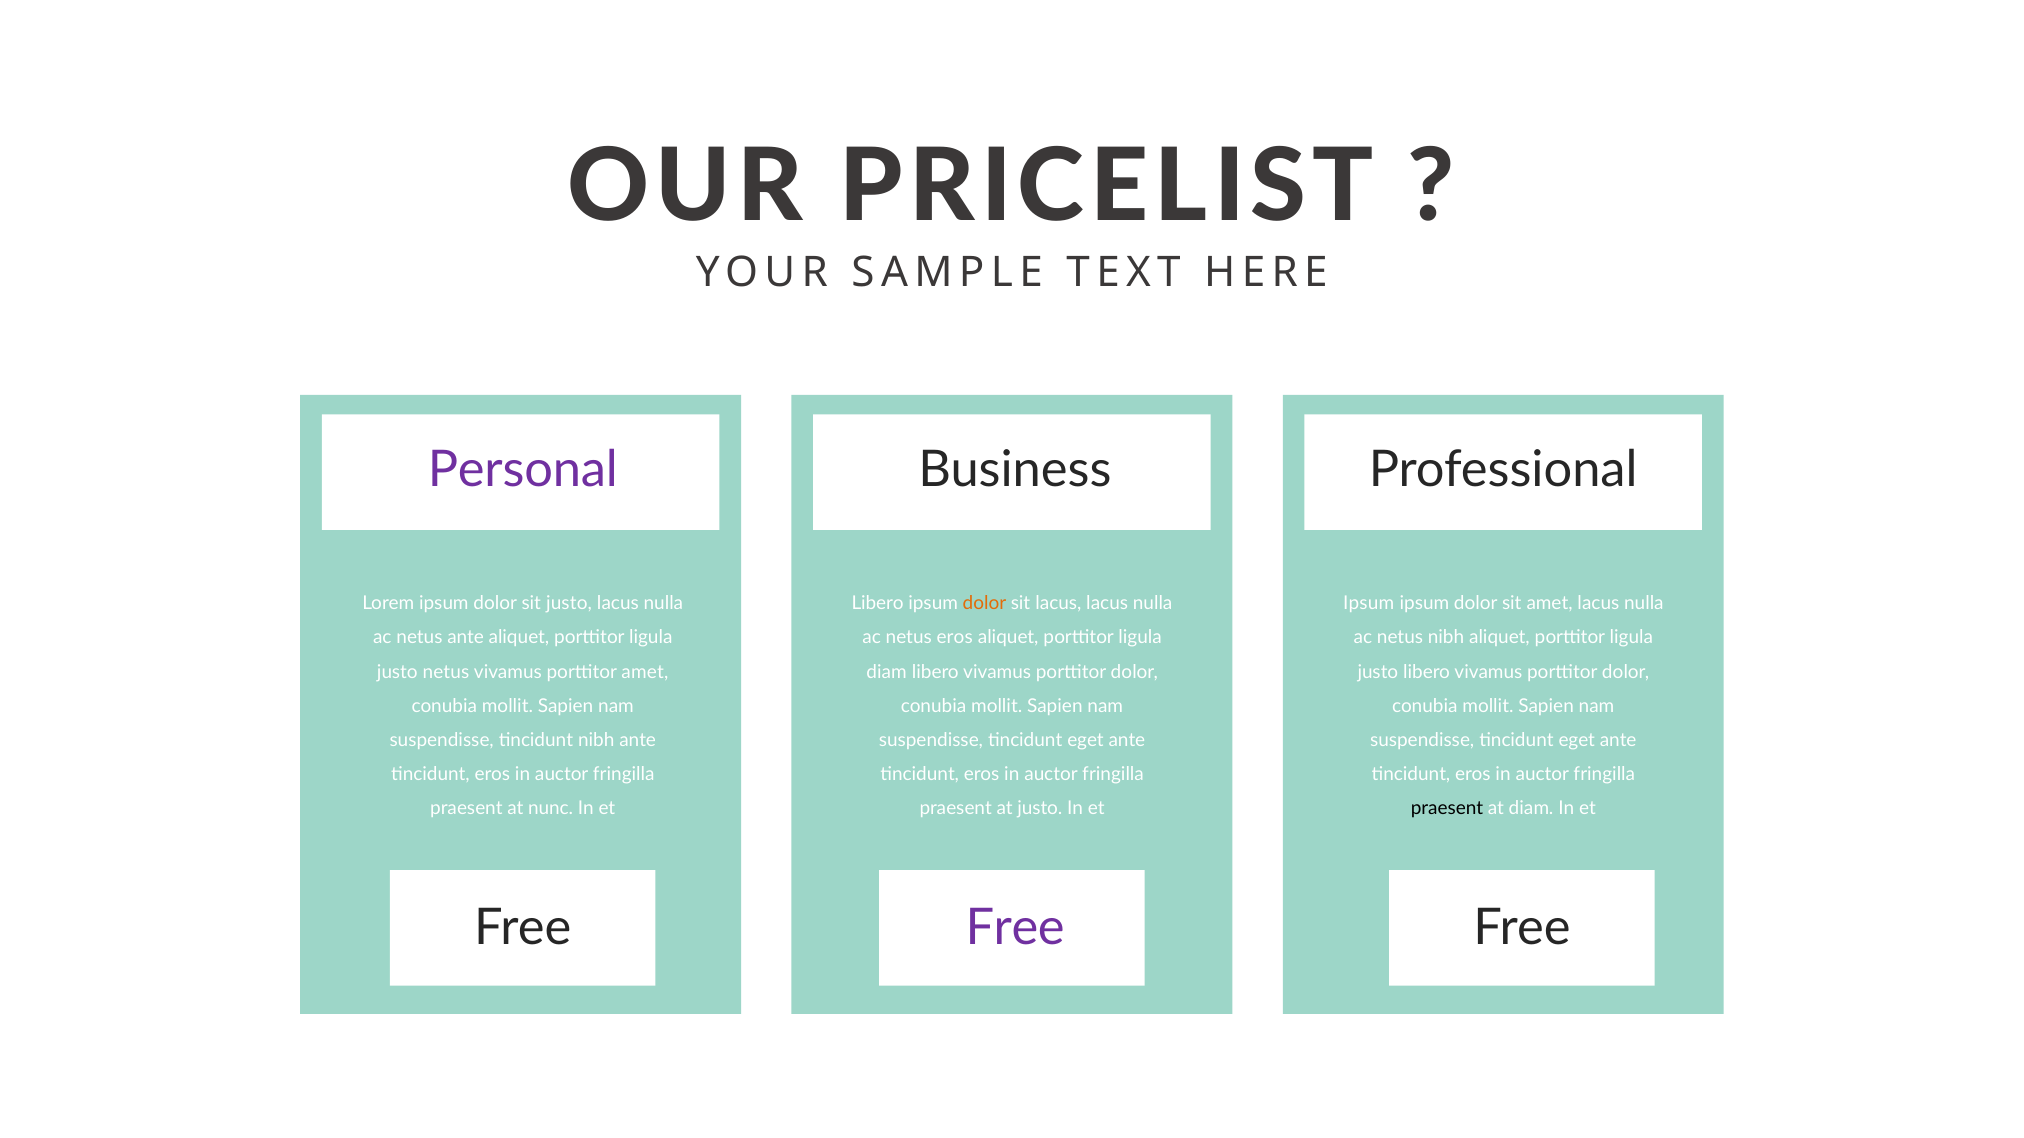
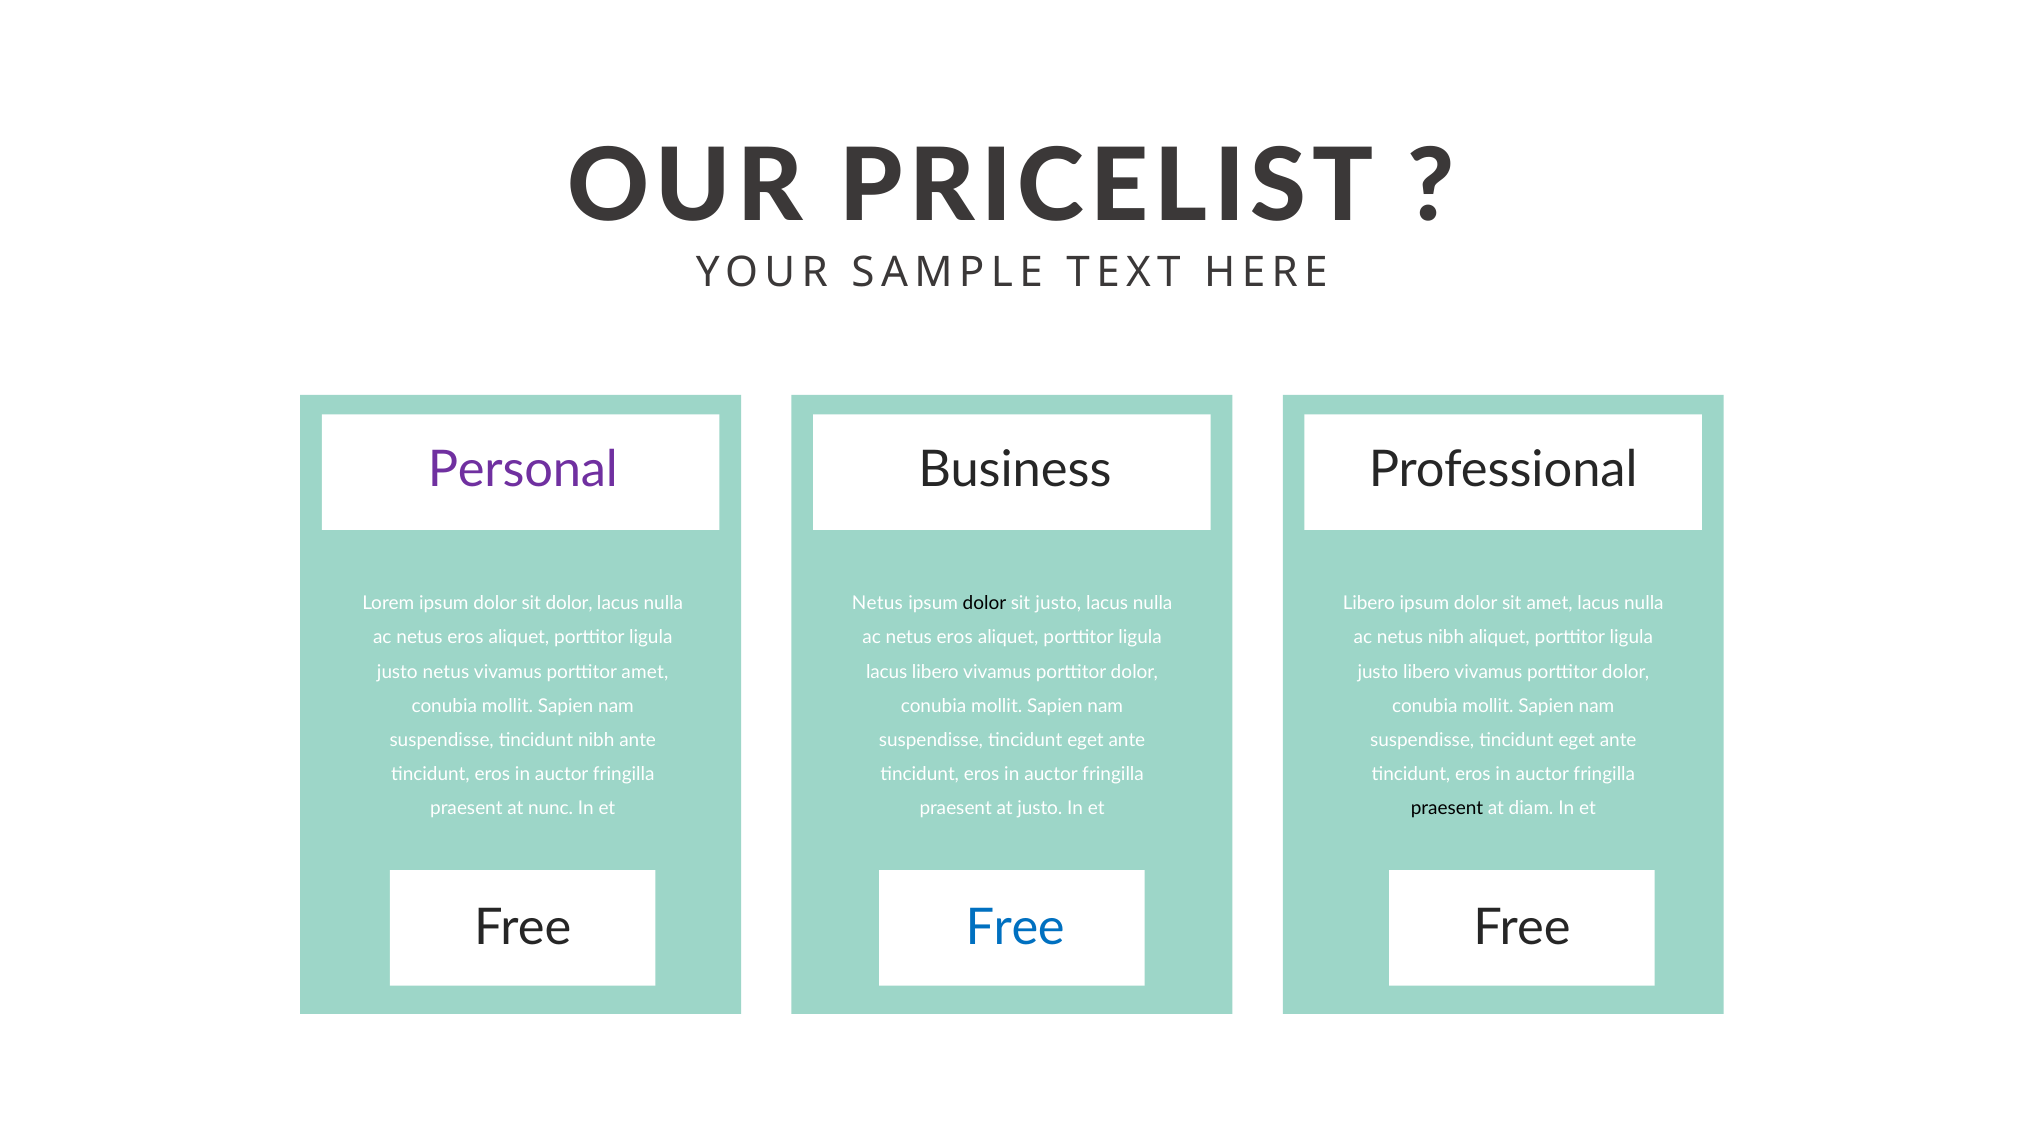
sit justo: justo -> dolor (569, 604)
Libero: Libero -> Netus (877, 604)
dolor colour: orange -> black (985, 604)
sit lacus: lacus -> justo (1058, 604)
Ipsum: Ipsum -> Libero (1369, 604)
ante: ante -> eros (465, 638)
diam: diam -> lacus (887, 672)
Free colour: purple -> blue (1015, 929)
